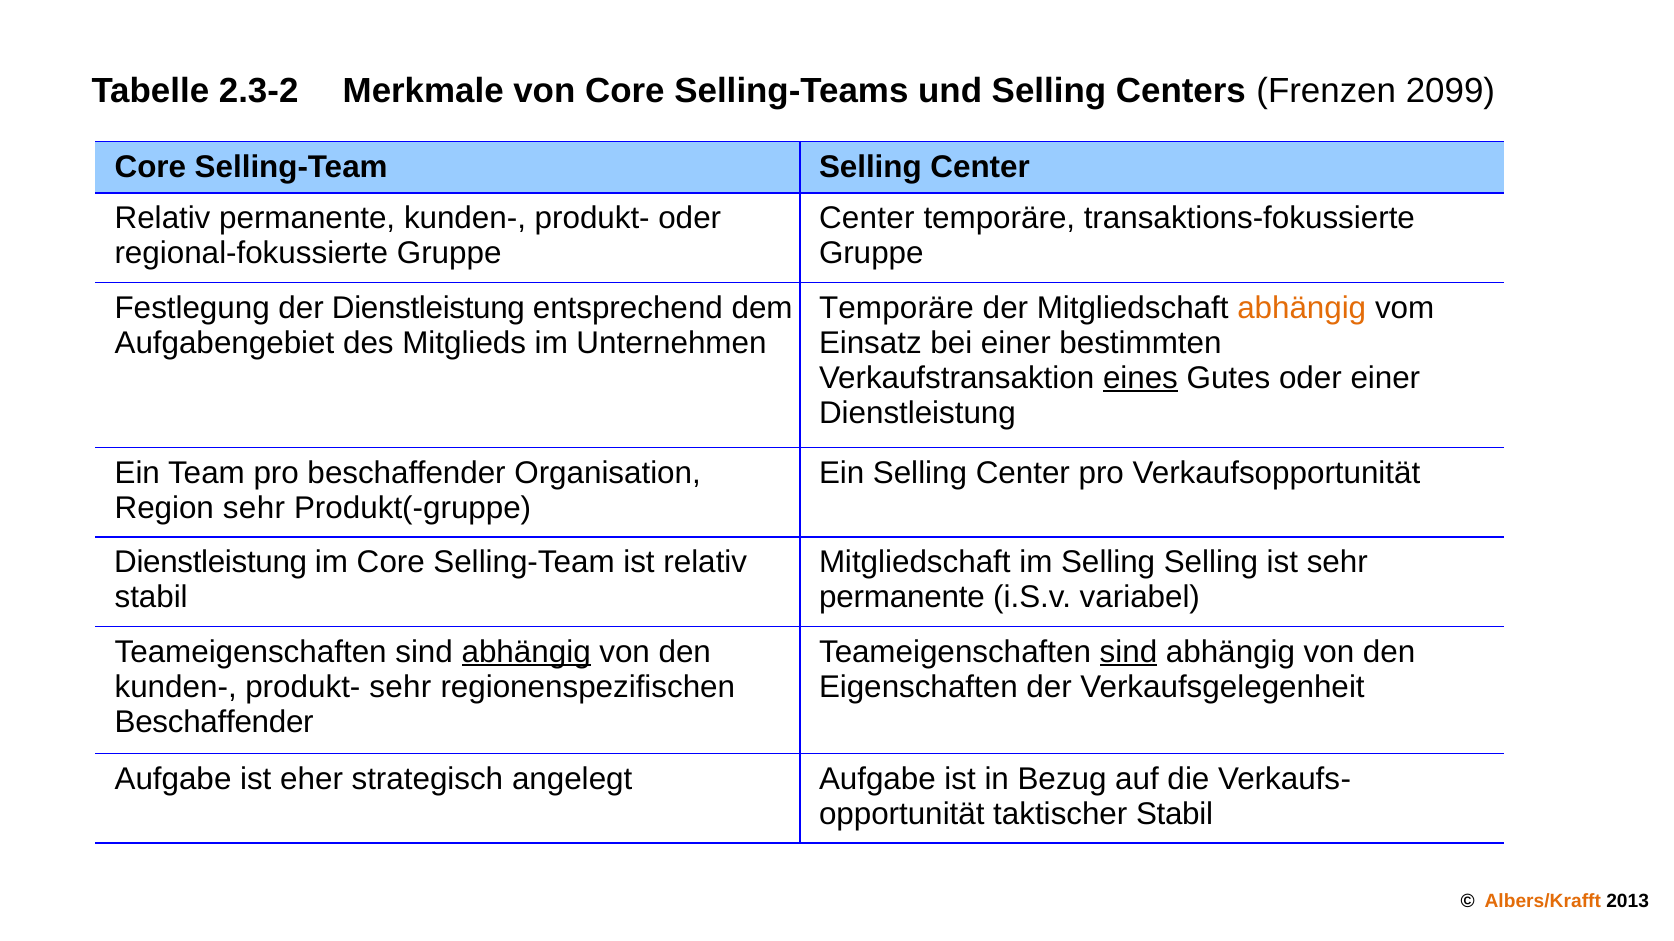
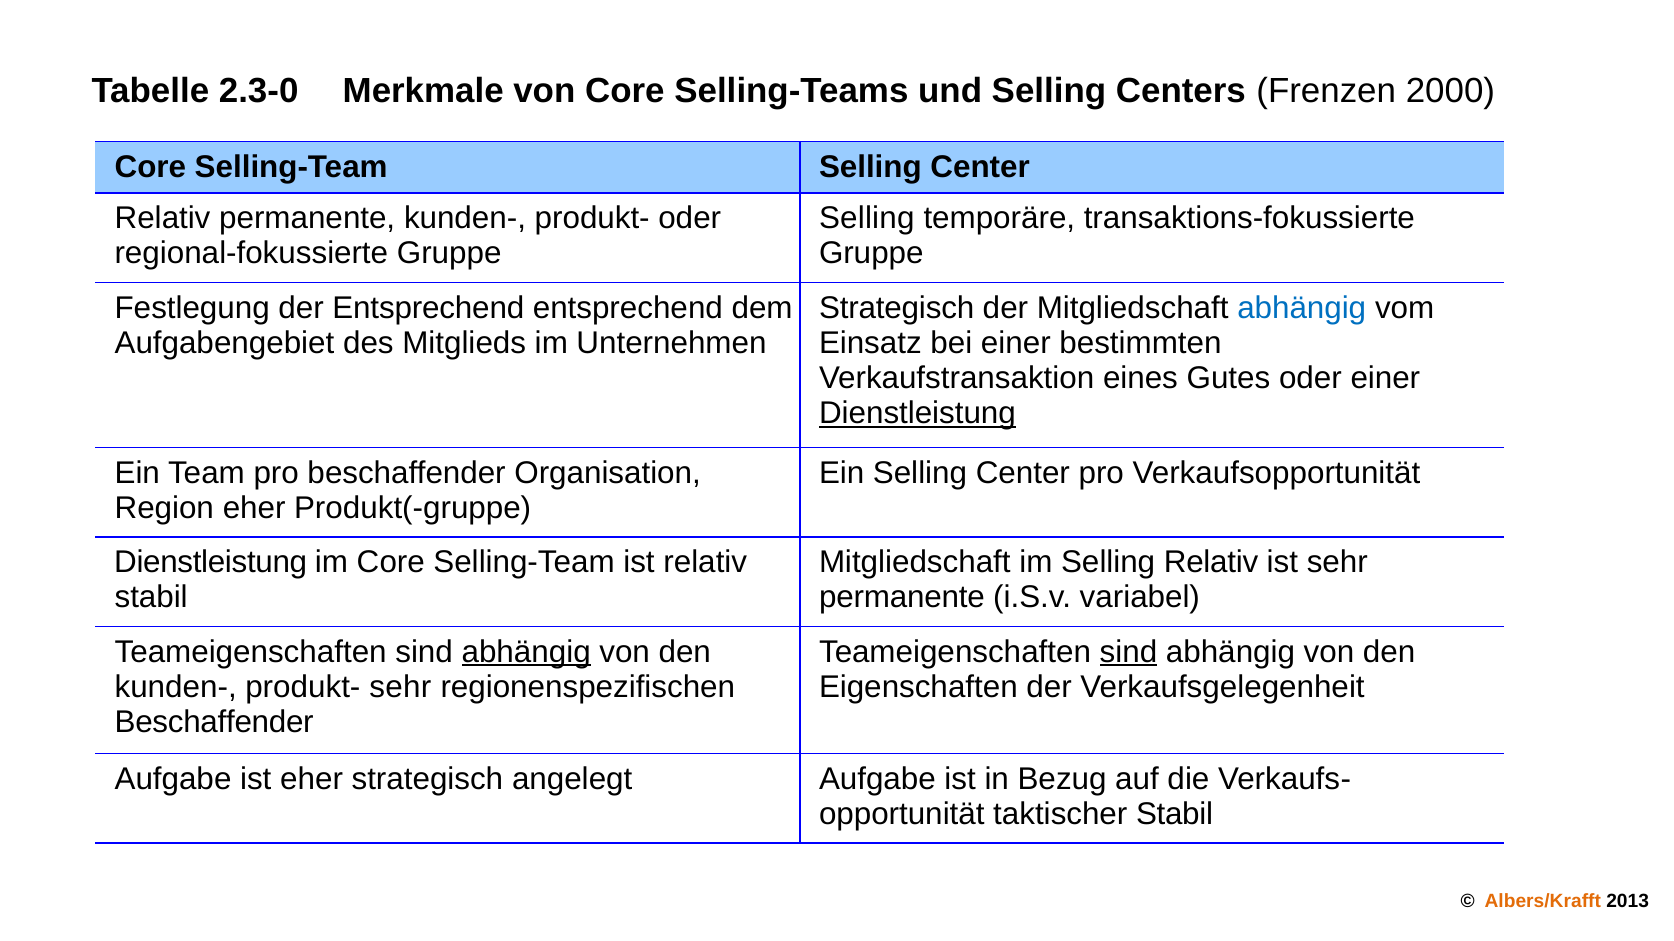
2.3-2: 2.3-2 -> 2.3-0 (259, 91)
2099: 2099 -> 2000 (1450, 91)
Center: Center -> Selling (867, 218)
der Dienstleistung: Dienstleistung -> Entsprechend (428, 308)
Temporäre: Temporäre -> Strategisch (897, 308)
abhängig colour: orange -> blue (1302, 308)
eines underline: present -> none (1140, 378)
Dienstleistung underline: none -> present (917, 413)
Region sehr: sehr -> eher (254, 508)
Selling Selling: Selling -> Relativ (1211, 563)
